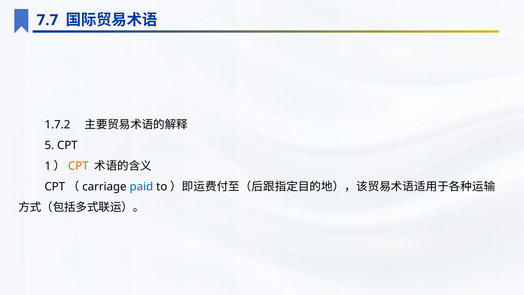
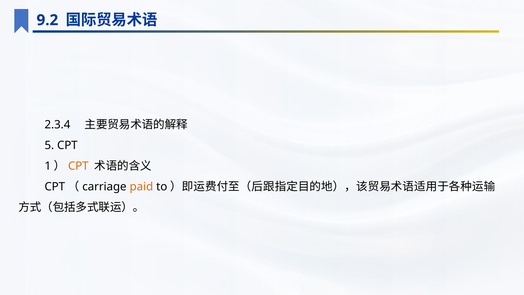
7.7: 7.7 -> 9.2 (47, 20)
1.7.2: 1.7.2 -> 2.3.4 (57, 125)
paid colour: blue -> orange (141, 187)
